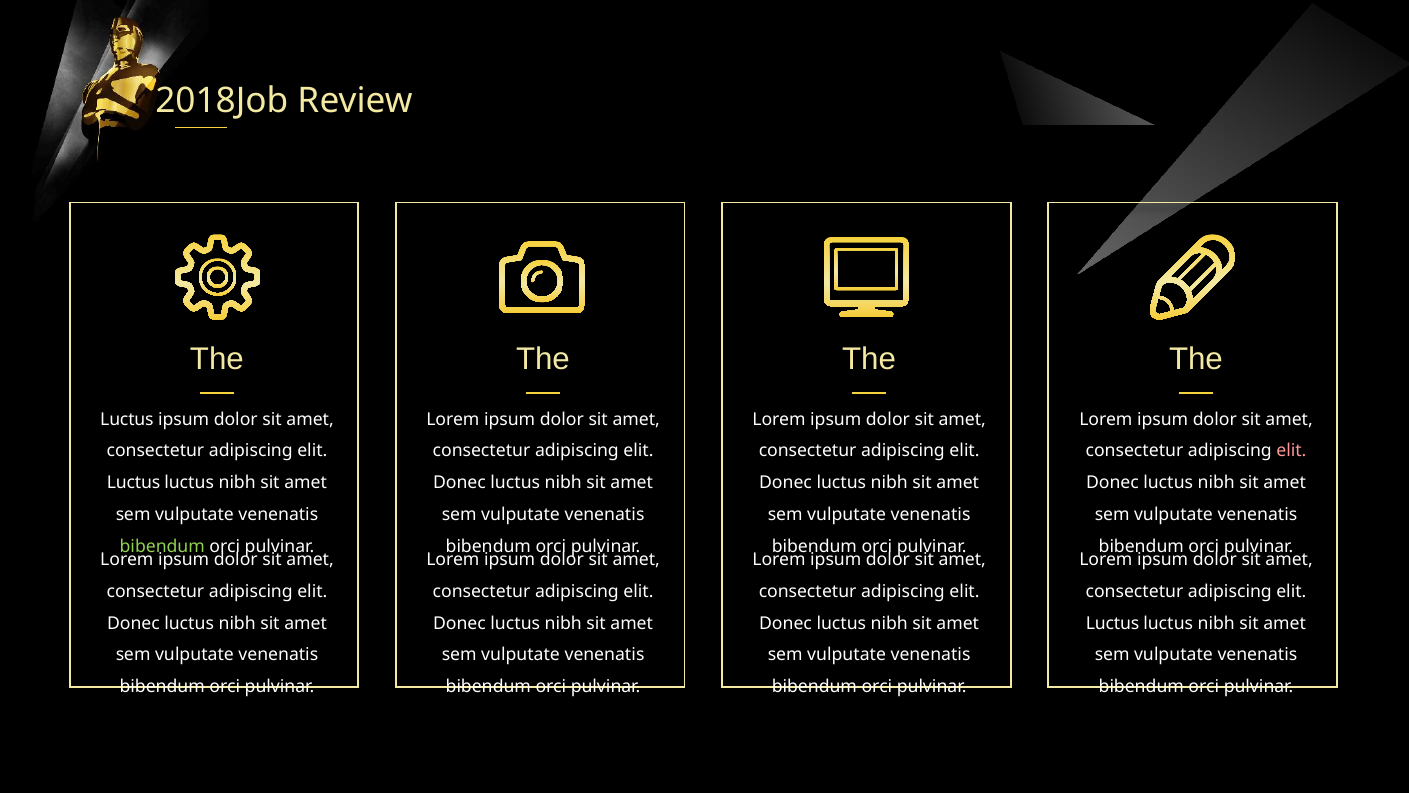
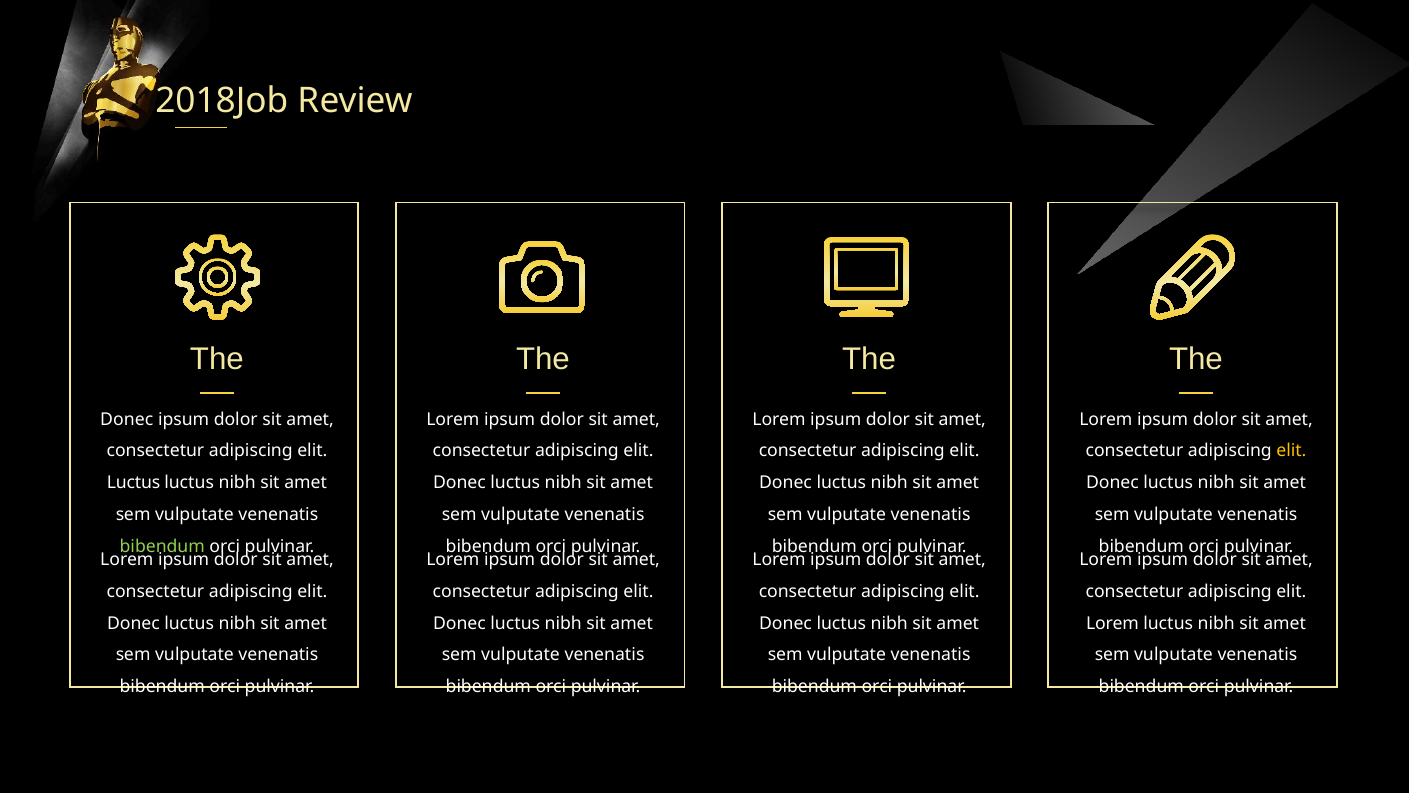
Luctus: Luctus -> Donec (127, 419)
elit colour: pink -> yellow (1291, 451)
Luctus: Luctus -> Lorem (1113, 623)
